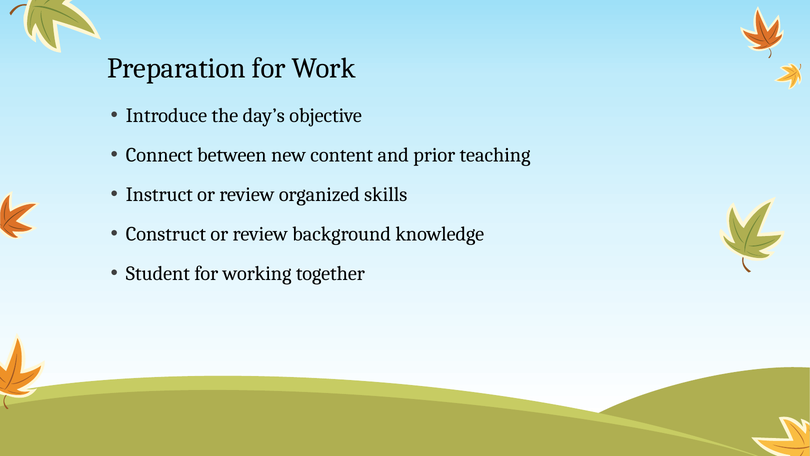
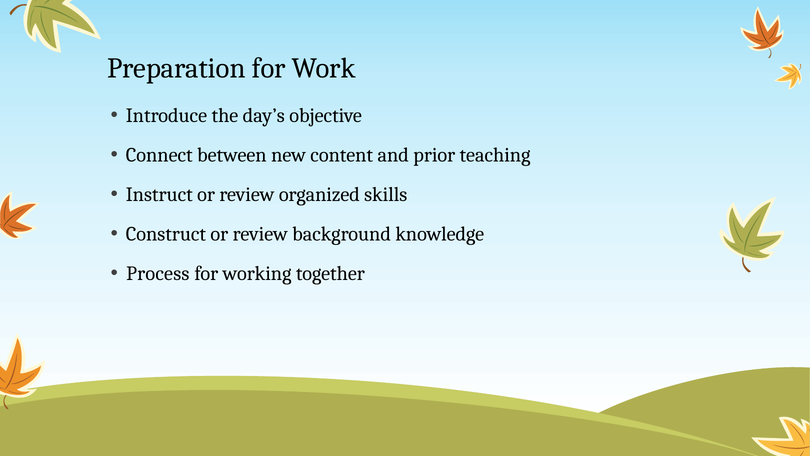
Student: Student -> Process (158, 273)
